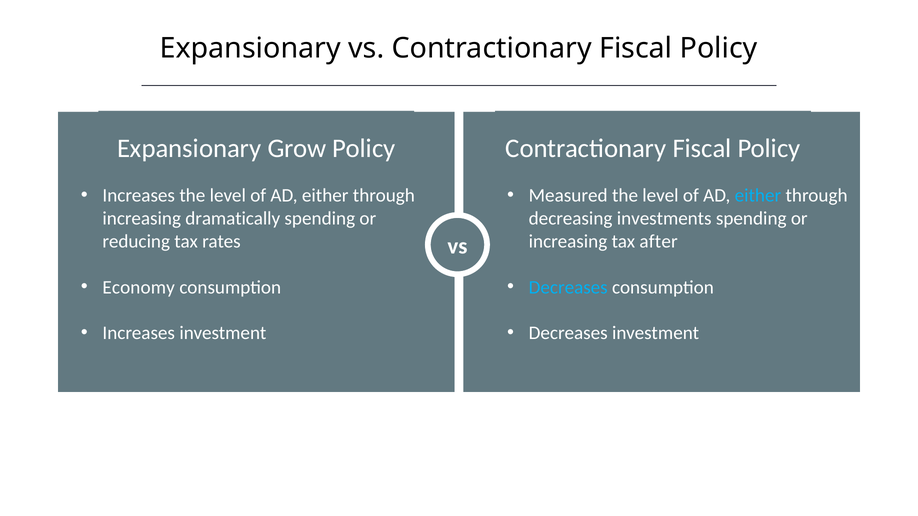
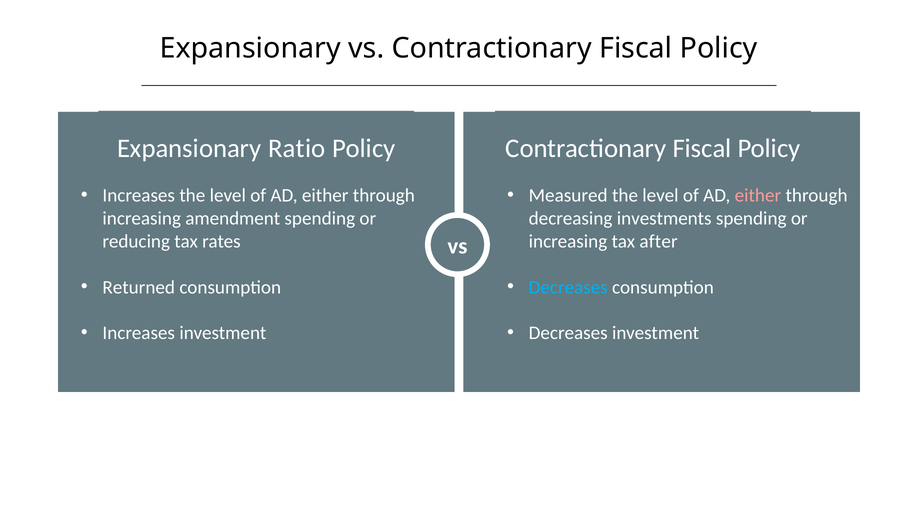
Grow: Grow -> Ratio (297, 148)
either colour: light blue -> pink (758, 196)
dramatically: dramatically -> amendment (233, 219)
Economy: Economy -> Returned (139, 287)
